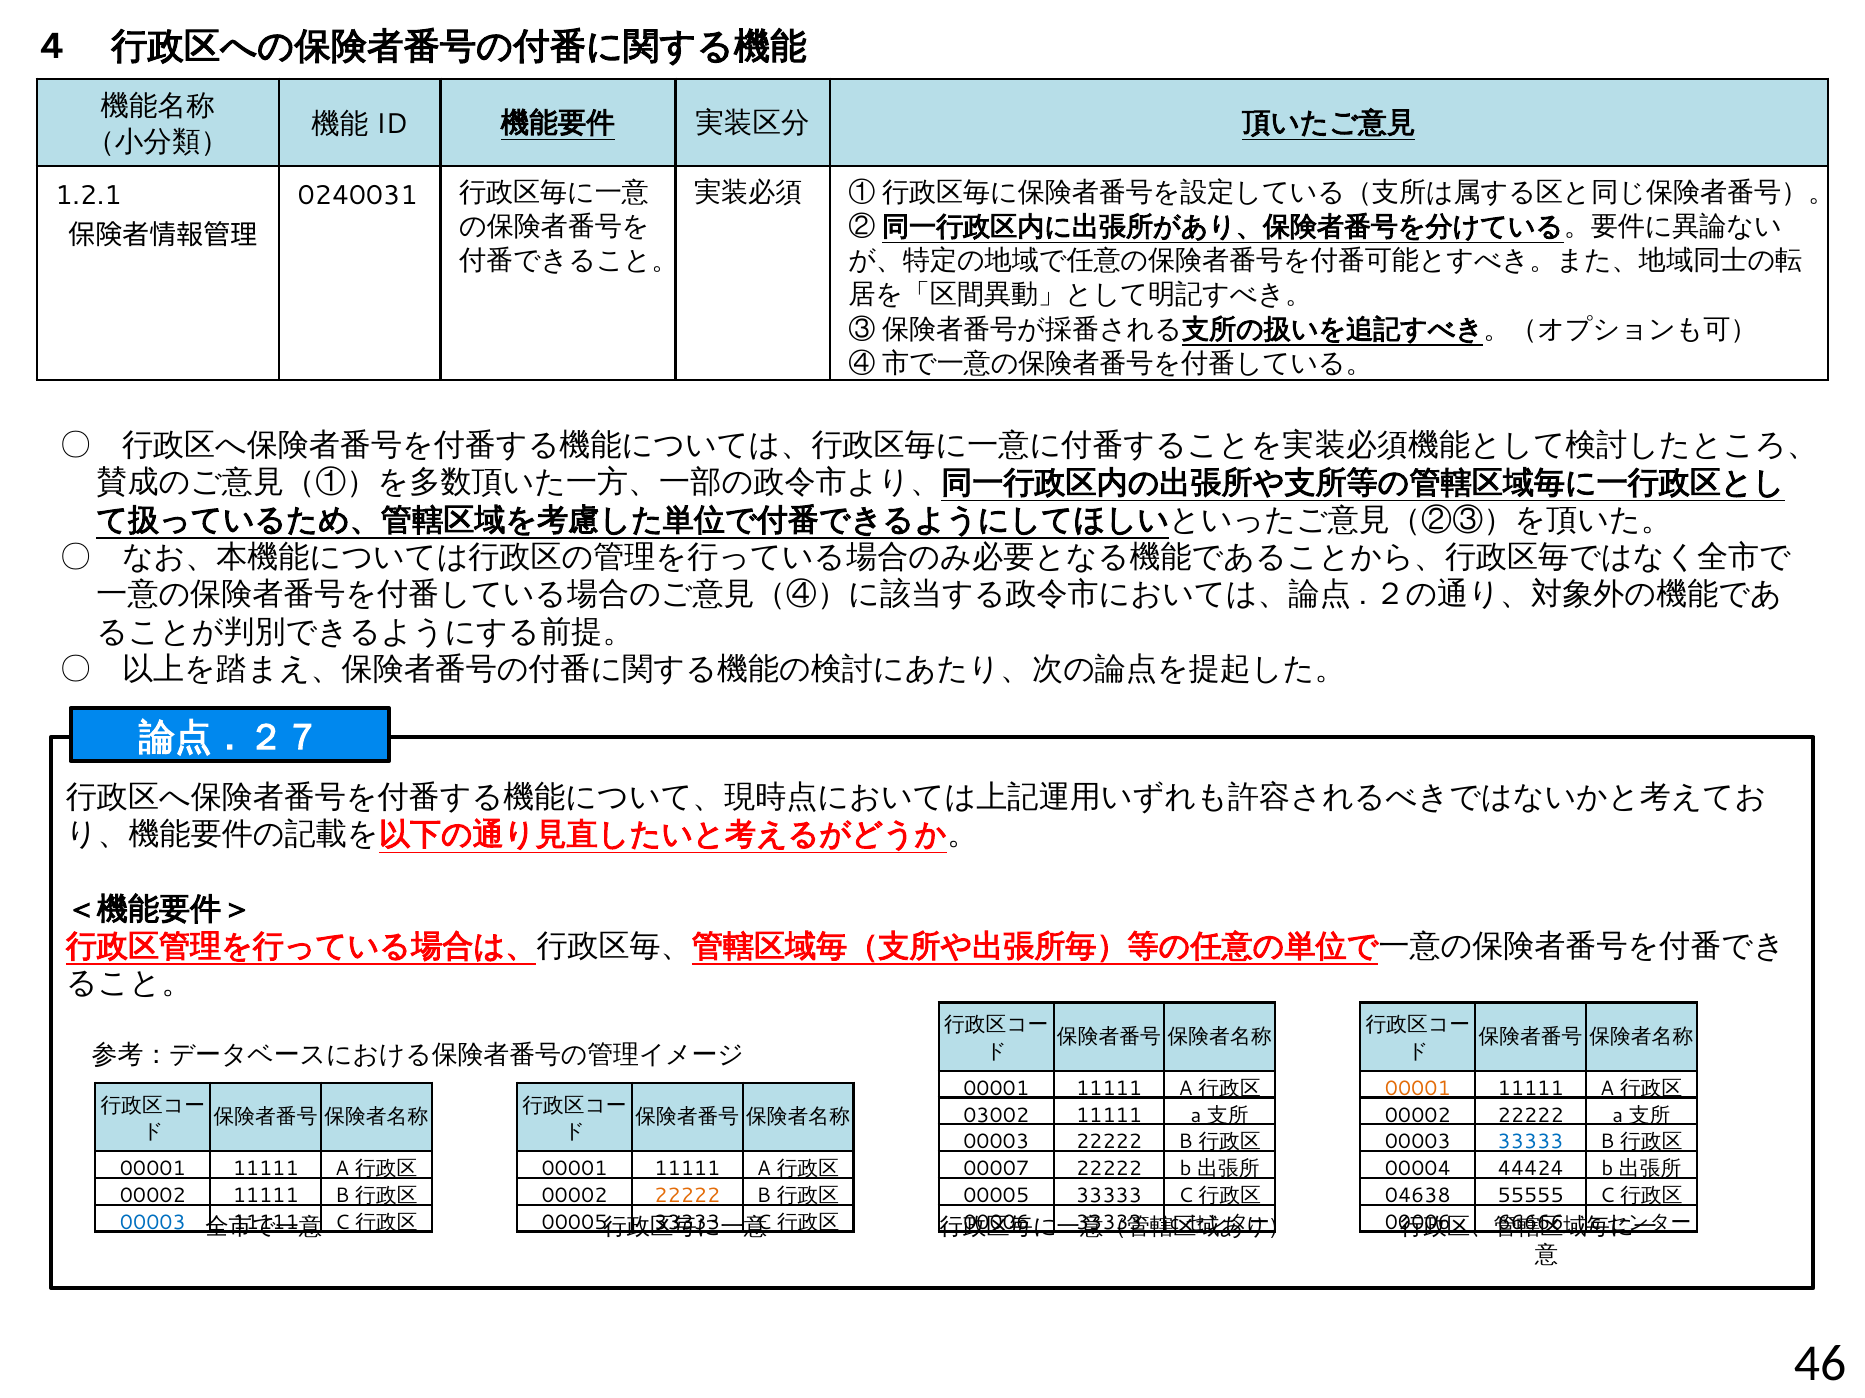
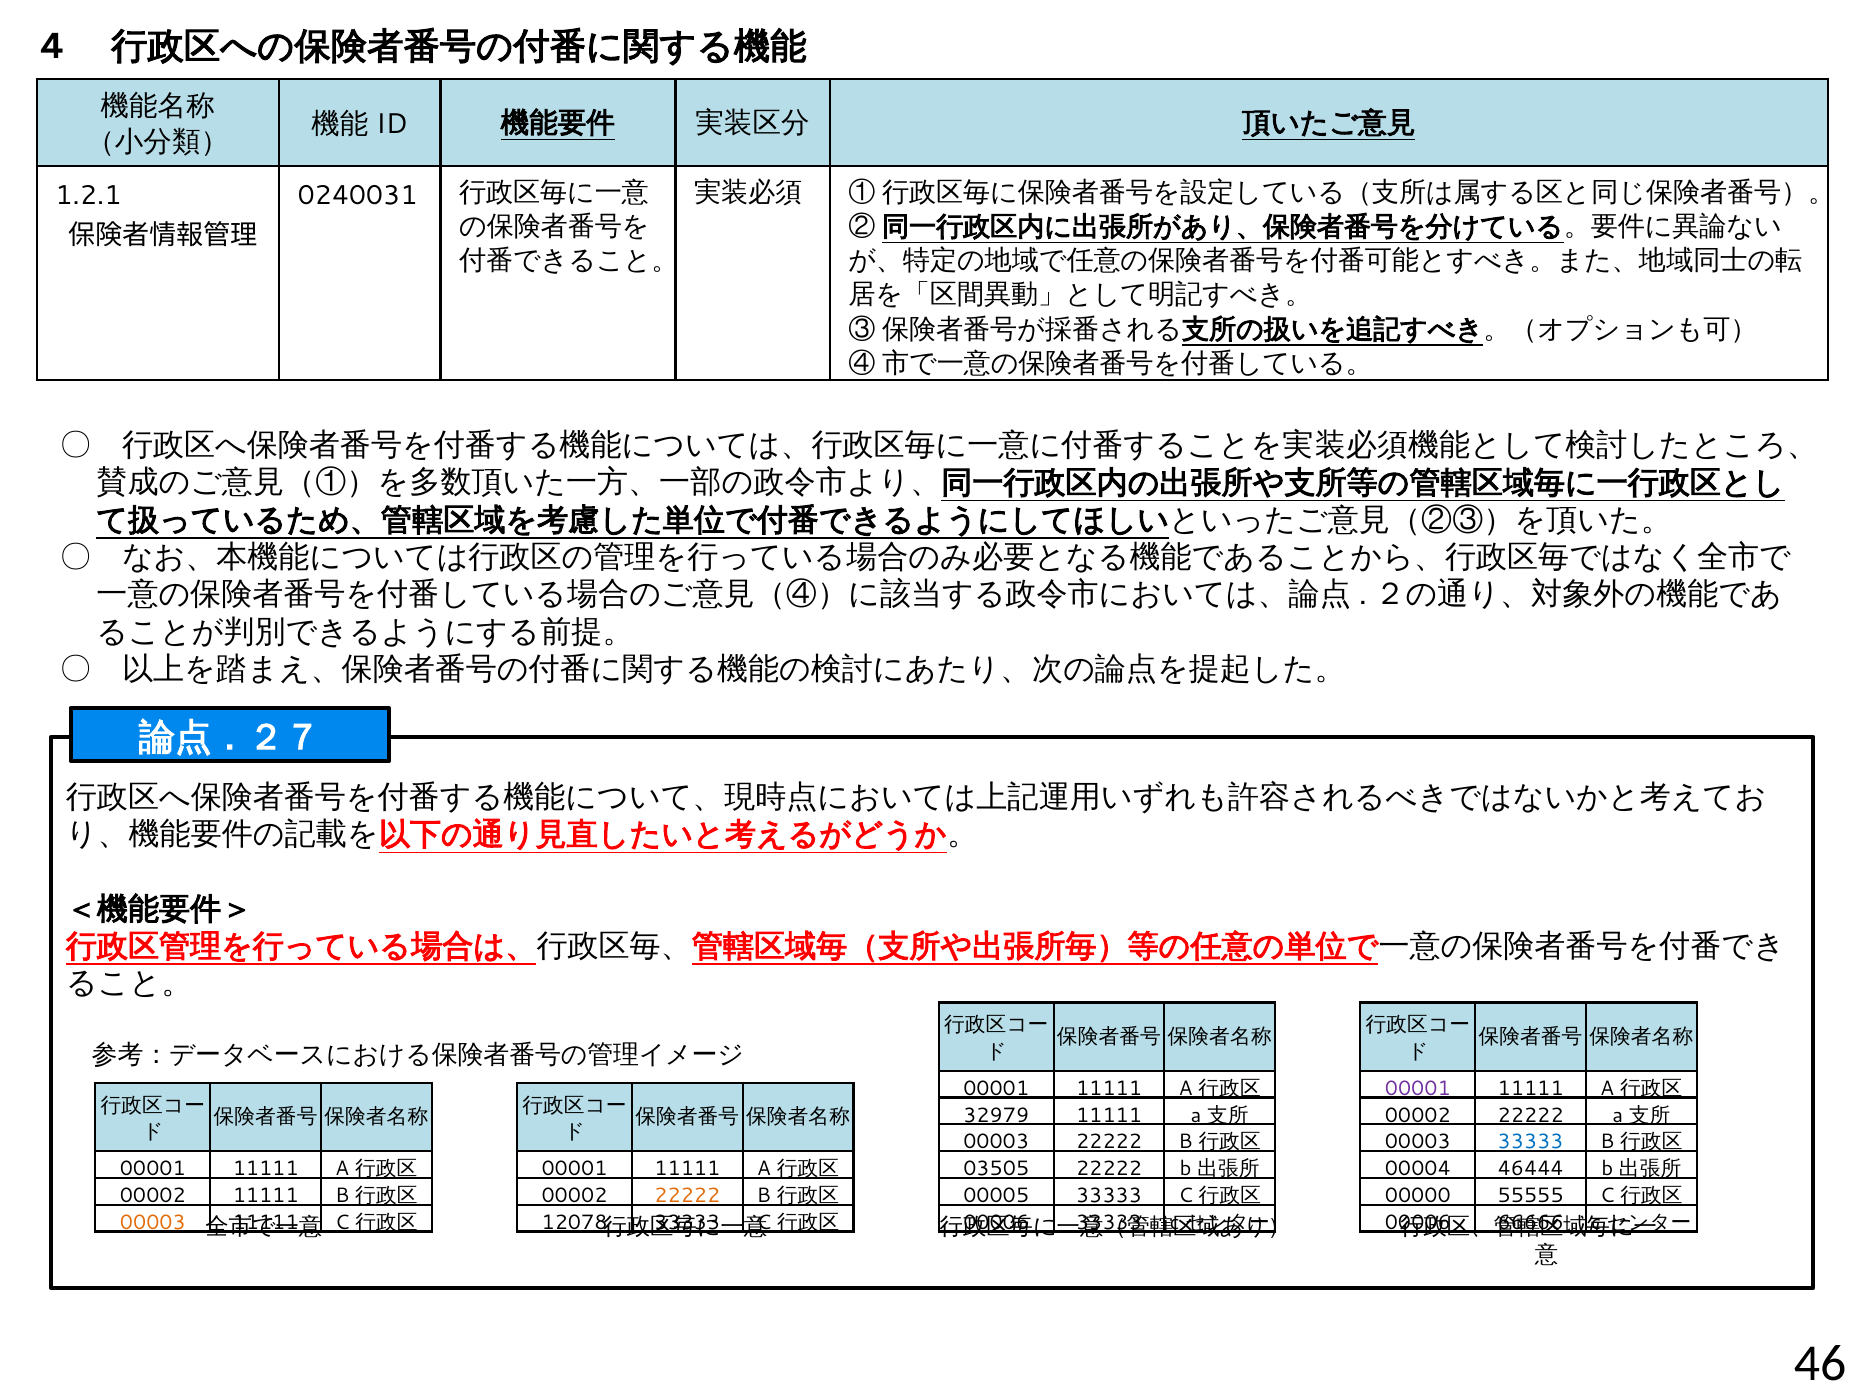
00001 colour: orange -> purple (1418, 1089)
03002: 03002 -> 32979 (996, 1116)
00007: 00007 -> 03505 (996, 1169)
44424: 44424 -> 46444 (1531, 1169)
04638: 04638 -> 00000 (1418, 1196)
00003 colour: blue -> orange (153, 1223)
00005: 00005 -> 12078 (575, 1223)
